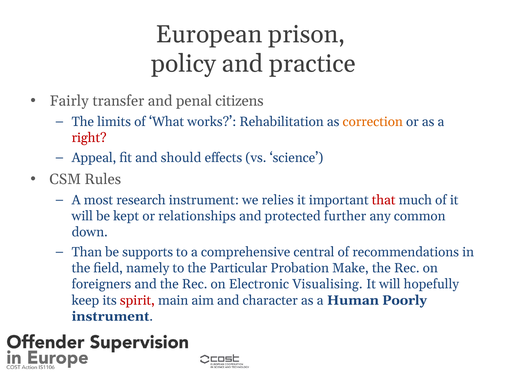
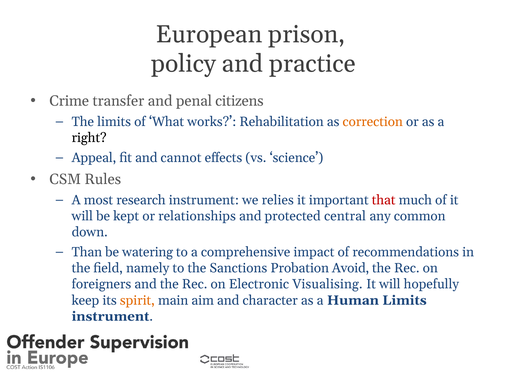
Fairly: Fairly -> Crime (69, 101)
right colour: red -> black (89, 138)
should: should -> cannot (181, 158)
further: further -> central (345, 216)
supports: supports -> watering (148, 252)
central: central -> impact (314, 252)
Particular: Particular -> Sanctions (238, 268)
Make: Make -> Avoid (351, 268)
spirit colour: red -> orange (137, 300)
Human Poorly: Poorly -> Limits (404, 300)
